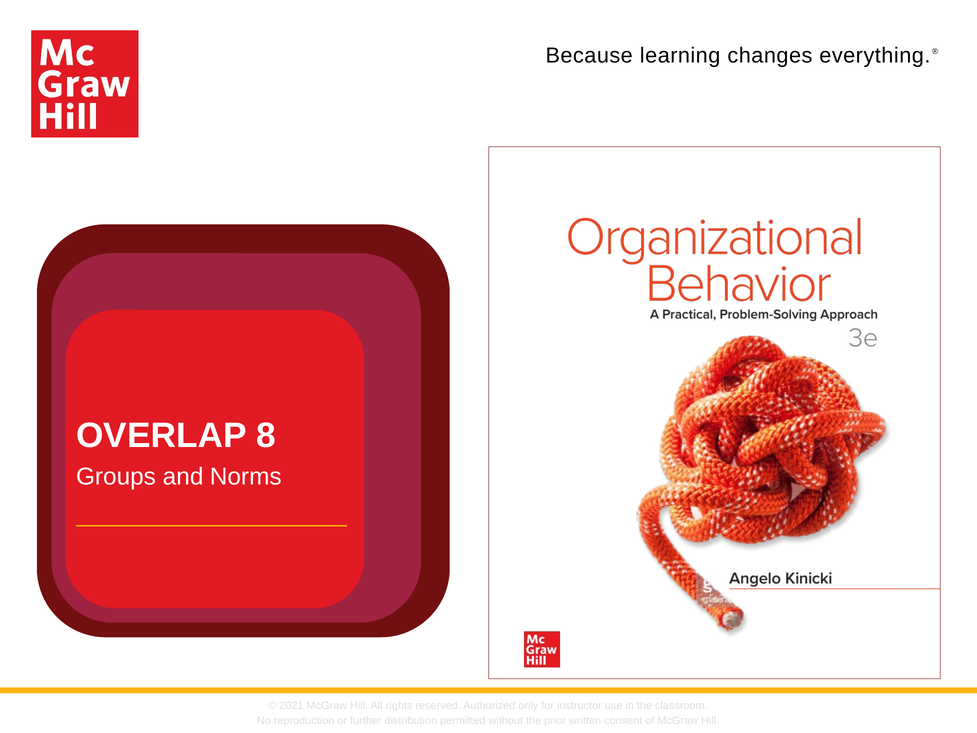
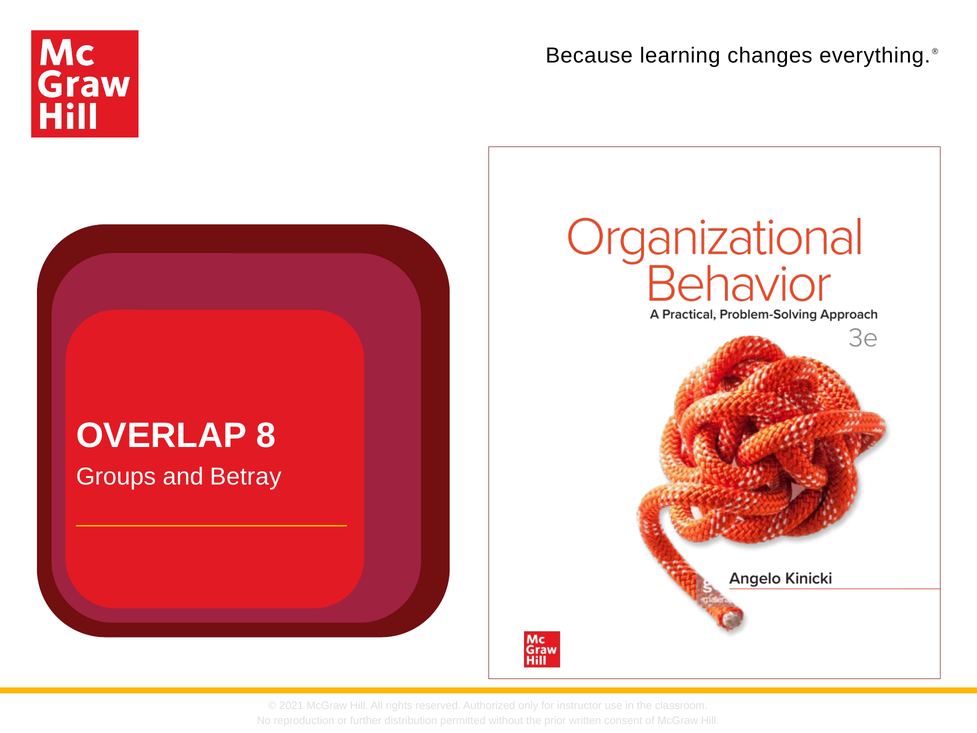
Norms: Norms -> Betray (246, 476)
